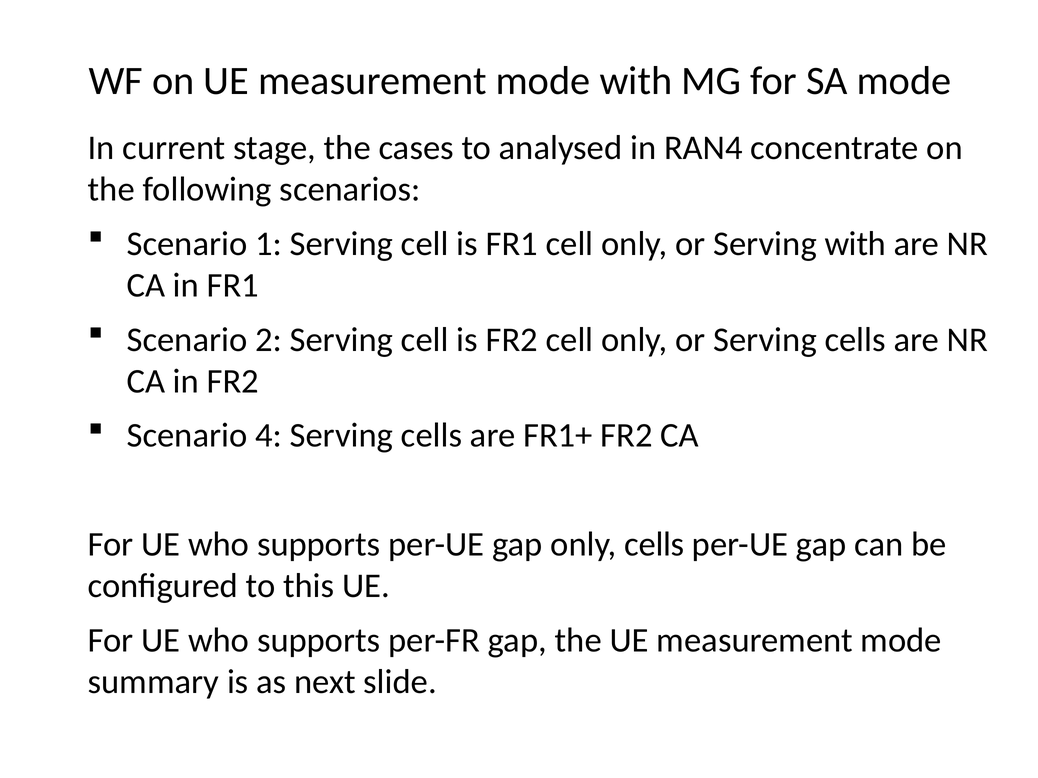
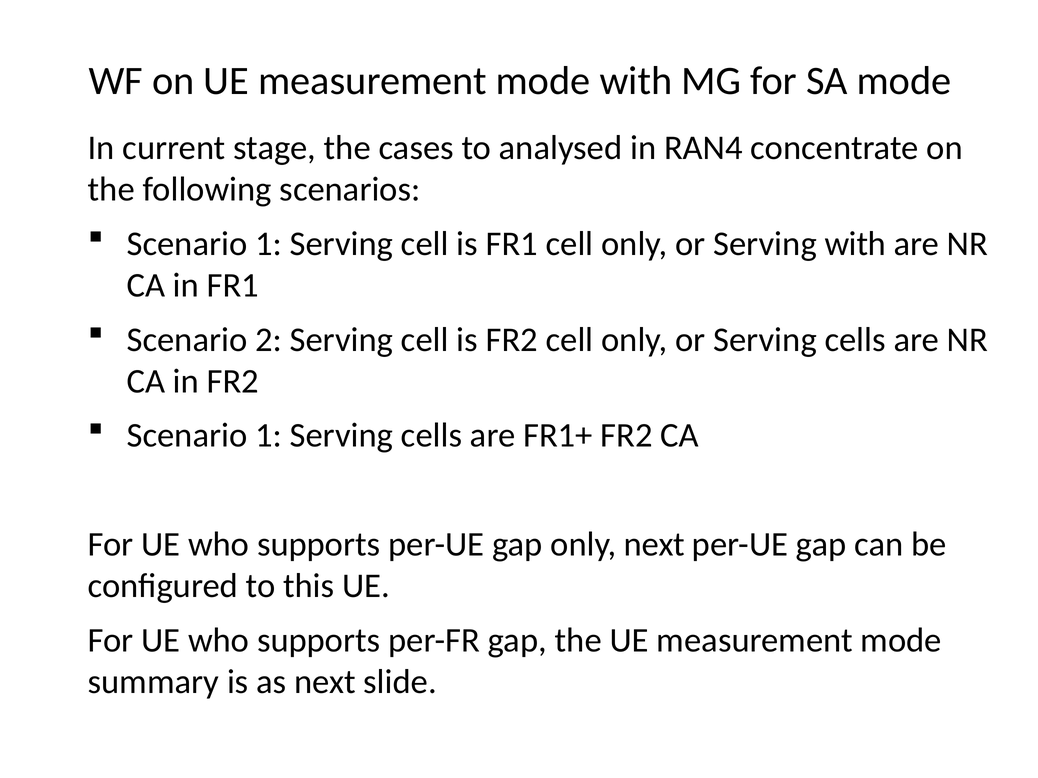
4: 4 -> 1 (269, 436)
only cells: cells -> next (654, 545)
